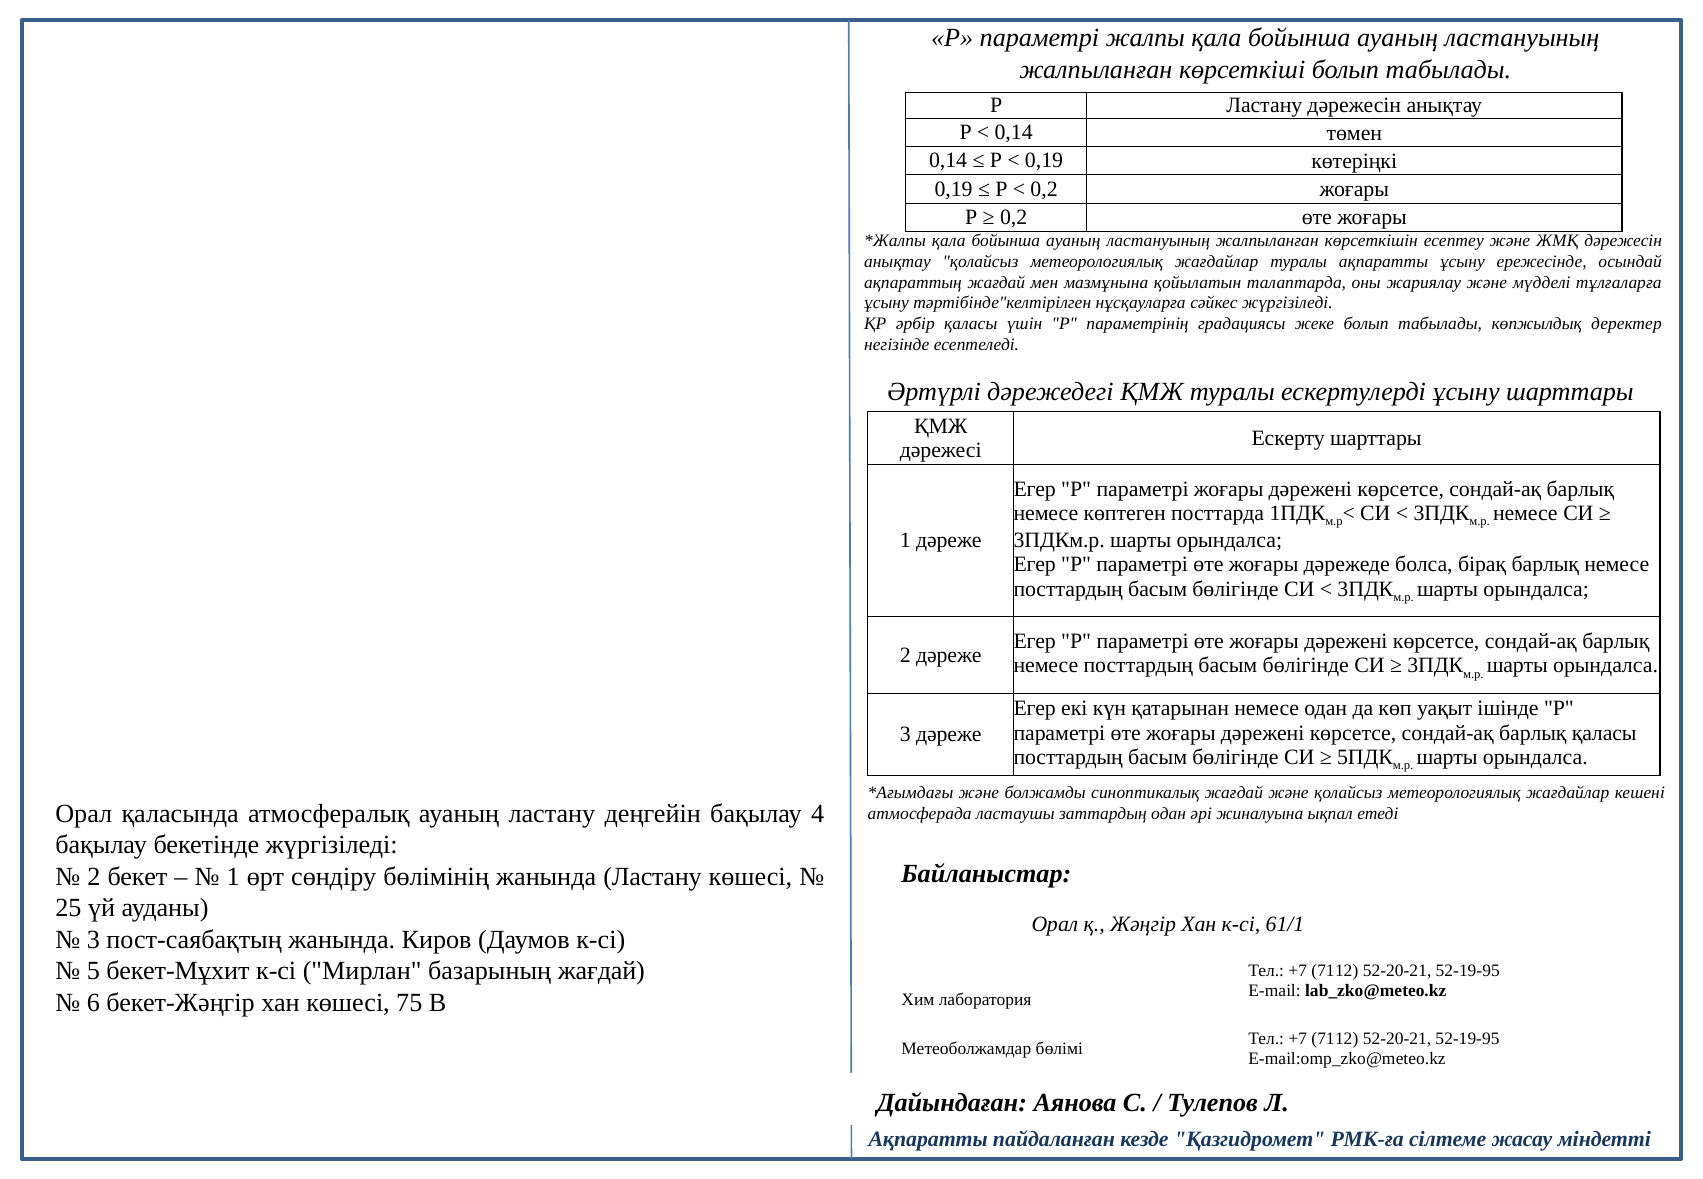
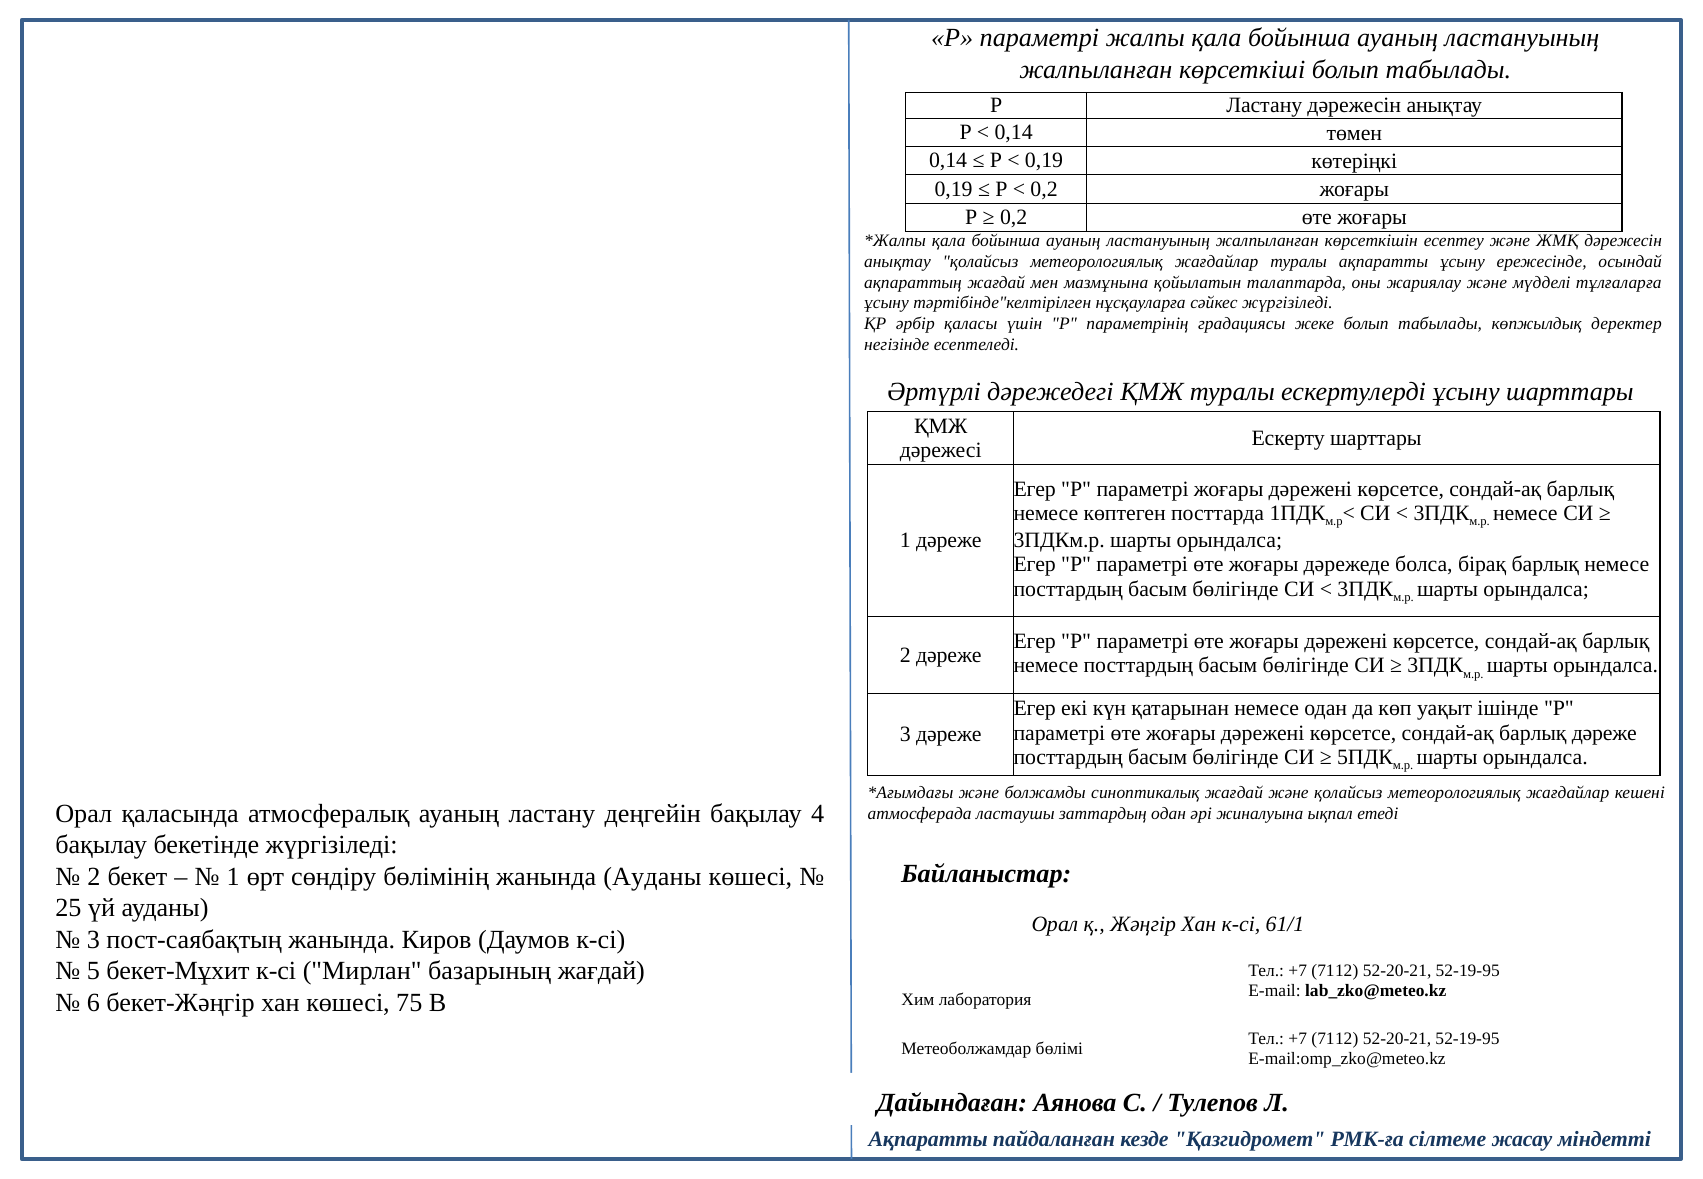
барлық қаласы: қаласы -> дәреже (1604, 733)
жанында Ластану: Ластану -> Ауданы (652, 877)
